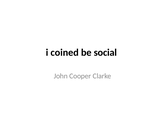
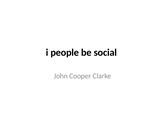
coined: coined -> people (65, 52)
